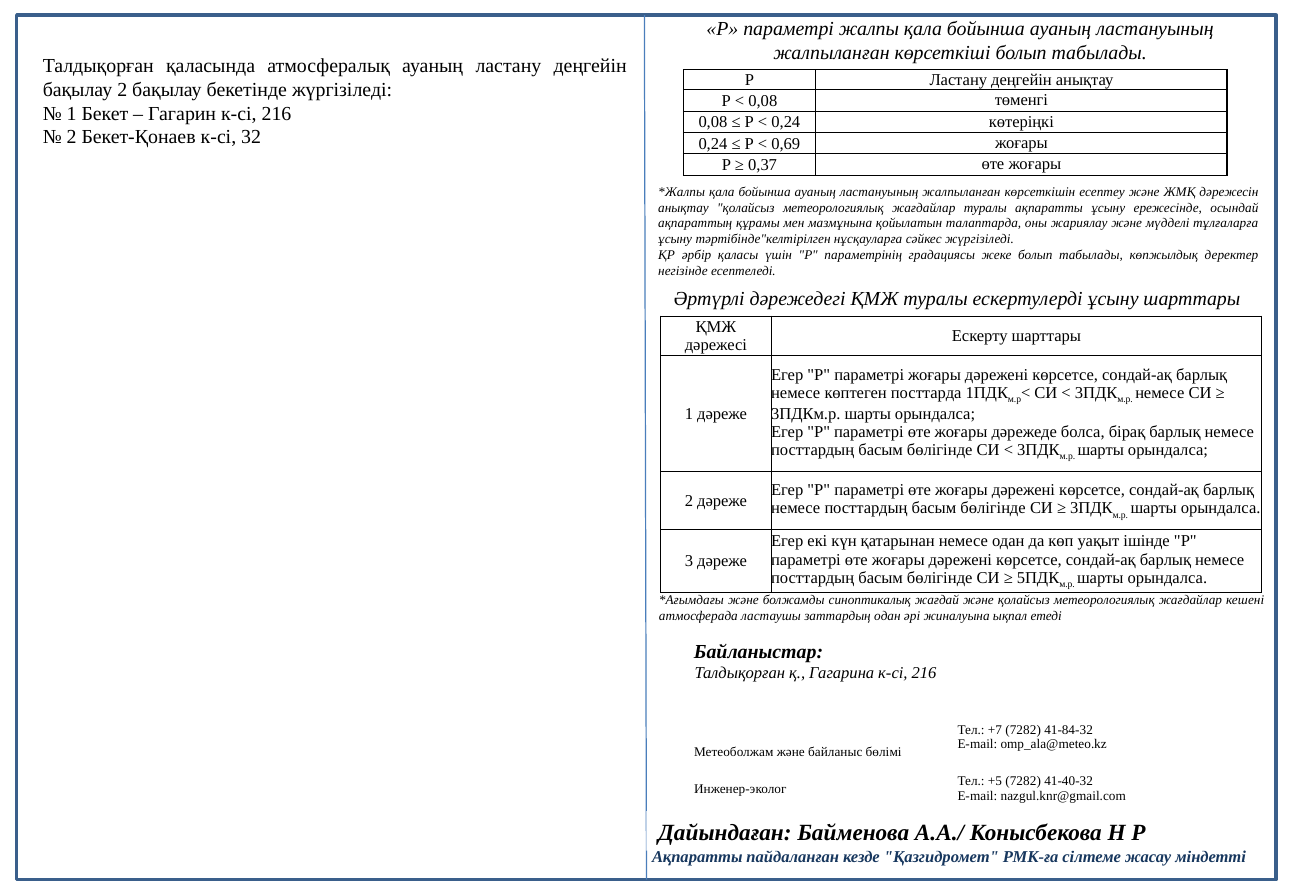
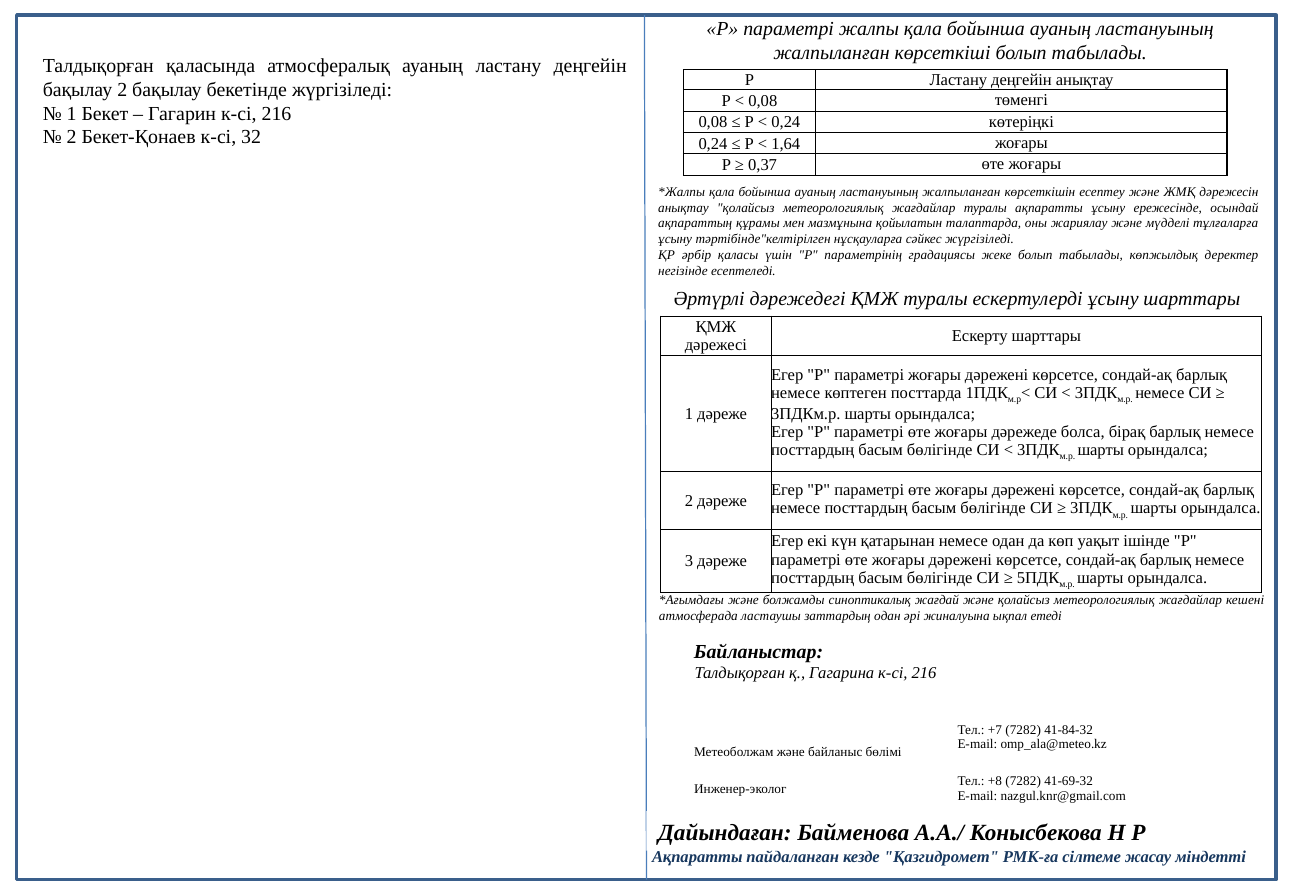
0,69: 0,69 -> 1,64 (786, 144)
+5: +5 -> +8 (995, 781)
41-40-32: 41-40-32 -> 41-69-32 (1069, 781)
